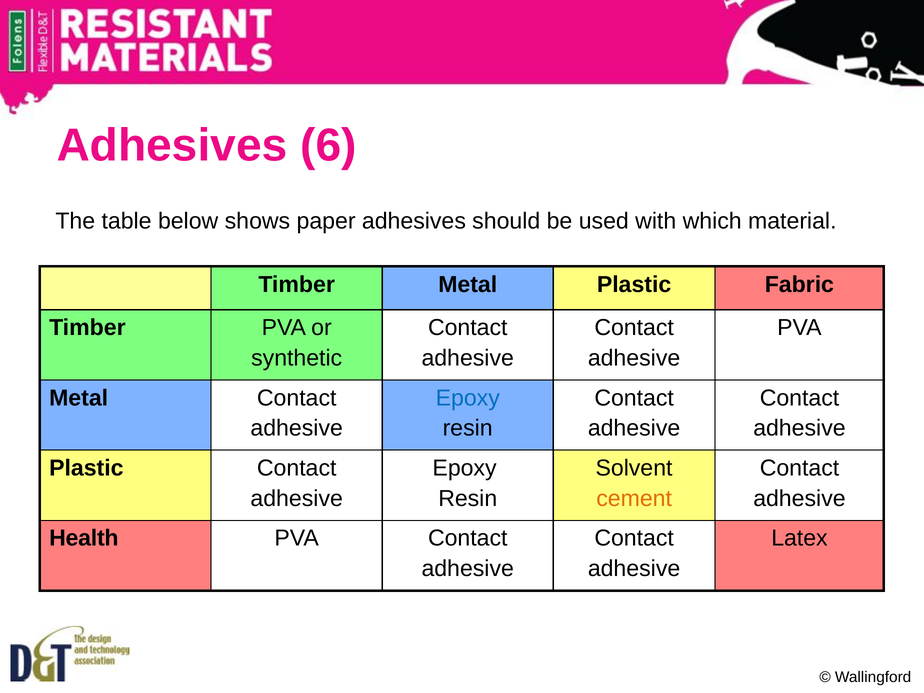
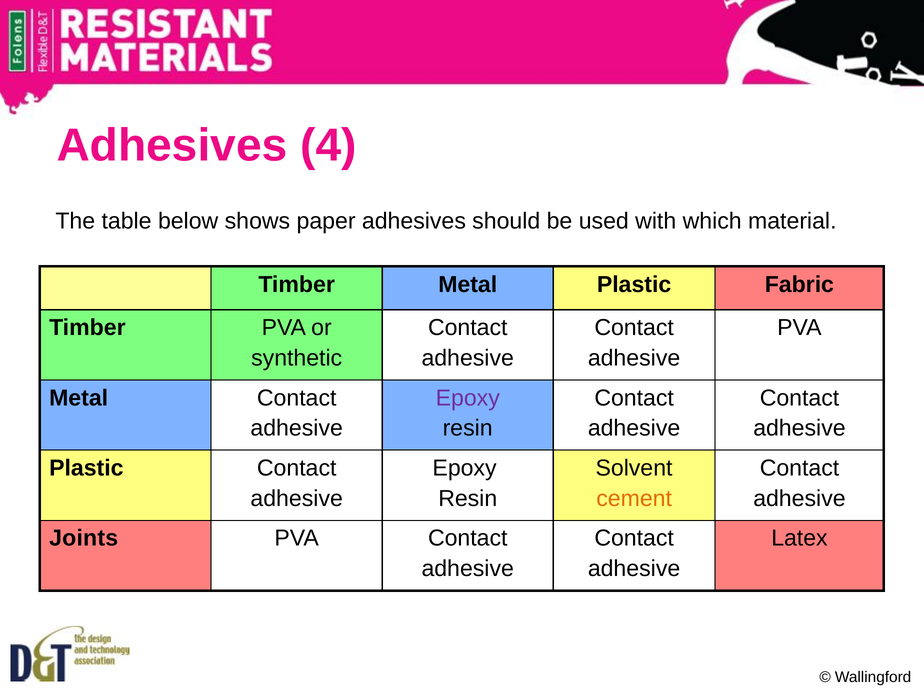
6: 6 -> 4 (329, 145)
Epoxy colour: blue -> purple (468, 398)
Health: Health -> Joints (84, 538)
